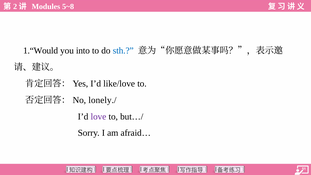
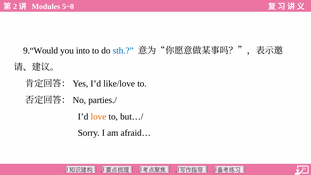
1.“Would: 1.“Would -> 9.“Would (41, 51)
lonely./: lonely./ -> parties./ (103, 100)
love colour: purple -> orange (98, 117)
